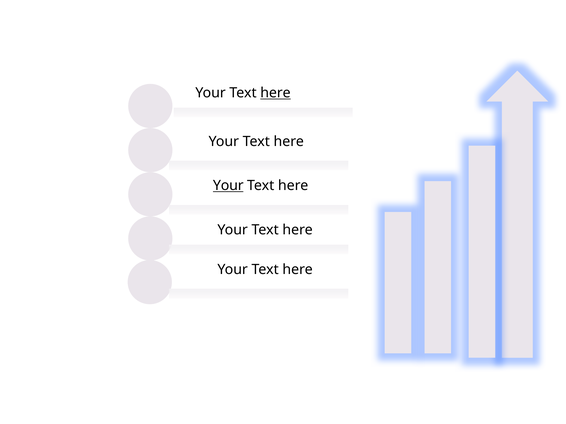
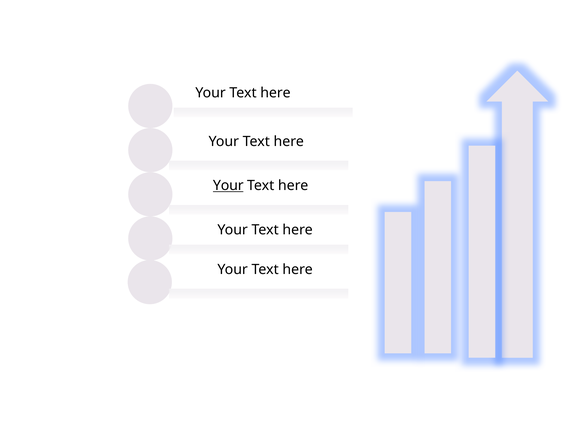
here underline: present -> none (275, 93)
